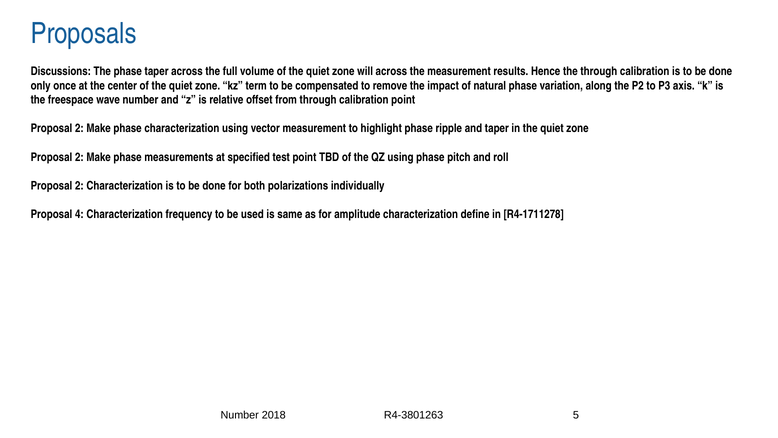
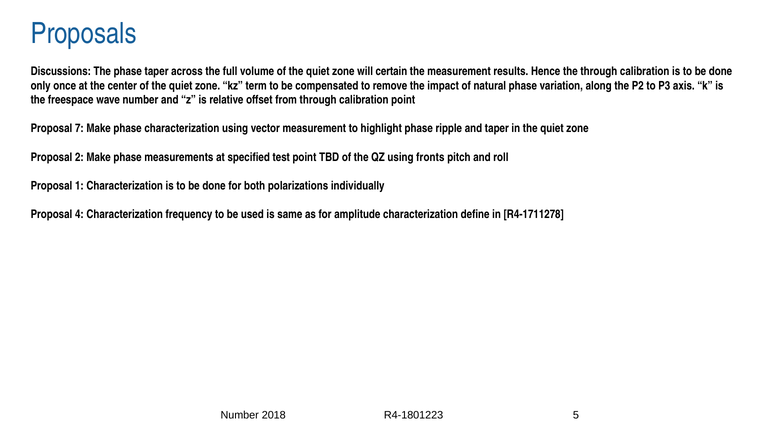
will across: across -> certain (391, 71)
2: 2 -> 7 (79, 128)
using phase: phase -> fronts (430, 157)
2: 2 -> 1 (79, 186)
R4-3801263: R4-3801263 -> R4-1801223 (414, 415)
